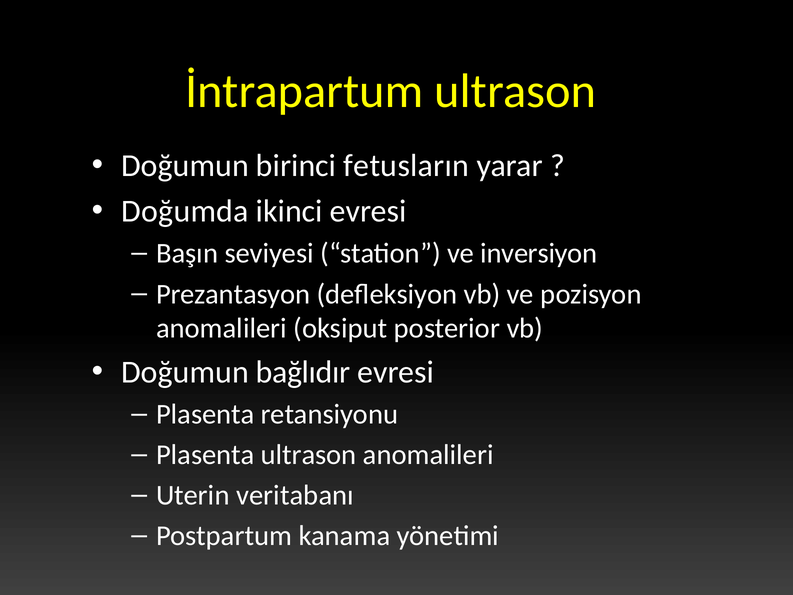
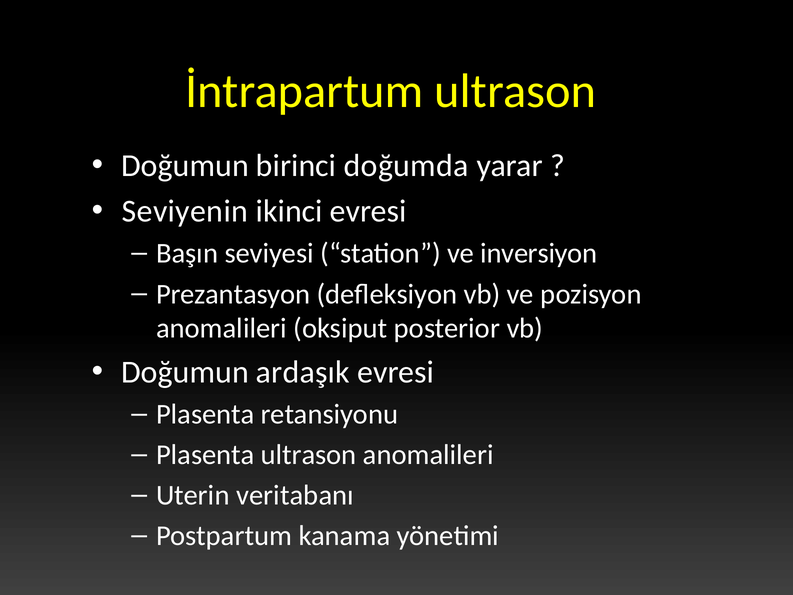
fetusların: fetusların -> doğumda (406, 166)
Doğumda: Doğumda -> Seviyenin (185, 211)
bağlıdır: bağlıdır -> ardaşık (303, 372)
